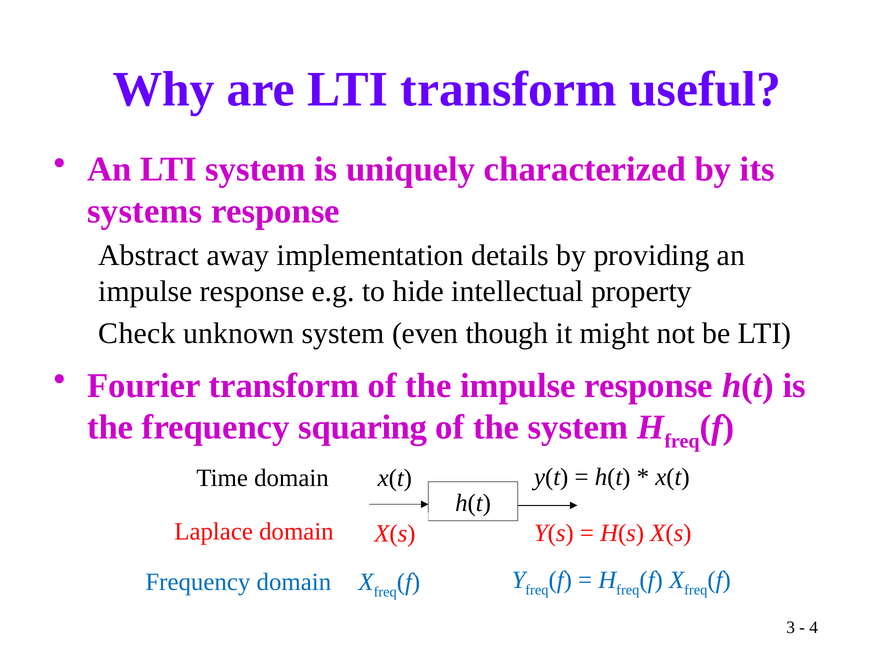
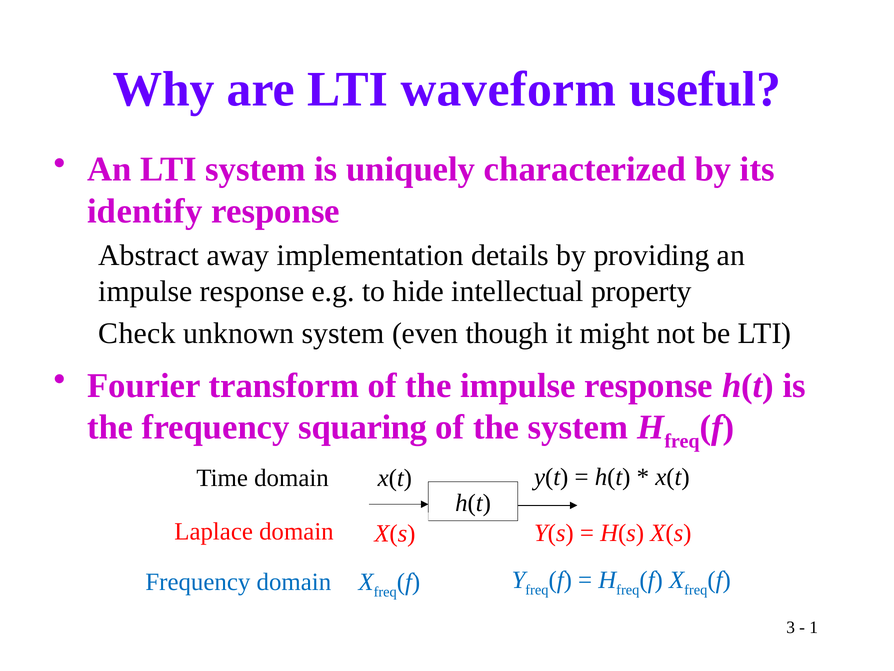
LTI transform: transform -> waveform (508, 89)
systems: systems -> identify (145, 211)
4: 4 -> 1 (814, 627)
